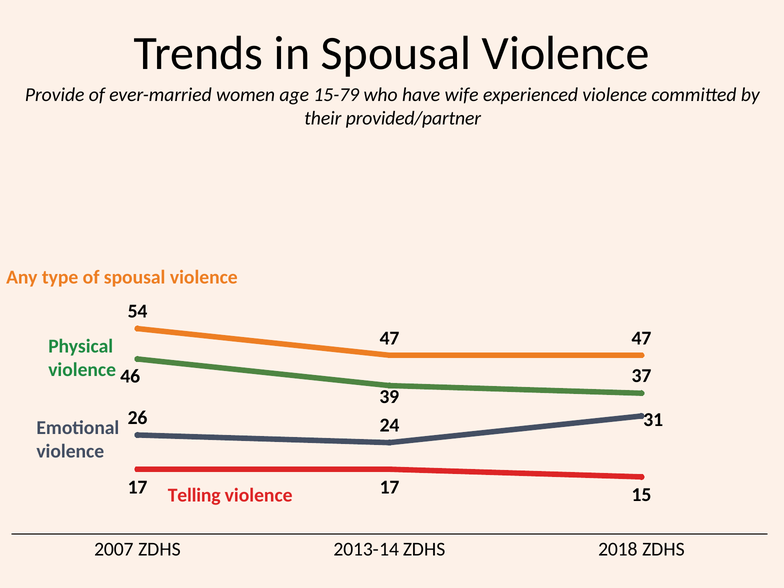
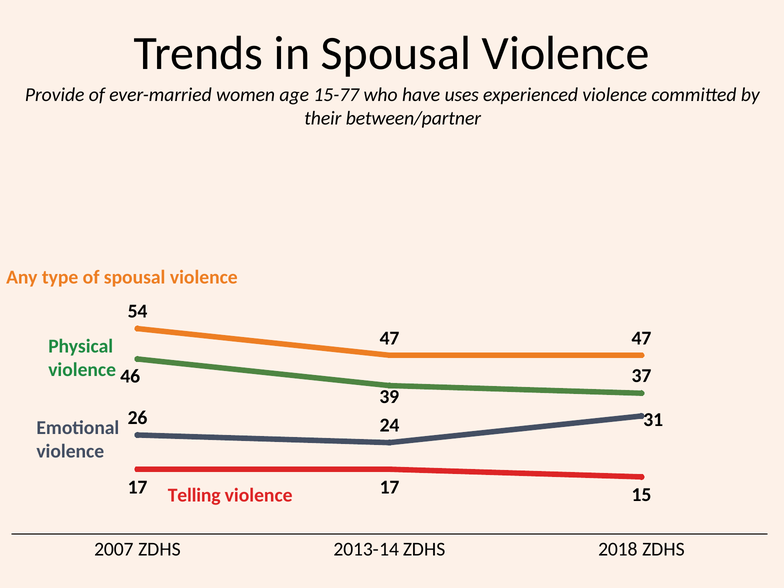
15-79: 15-79 -> 15-77 (336, 95)
wife: wife -> uses (462, 95)
provided/partner: provided/partner -> between/partner (413, 118)
